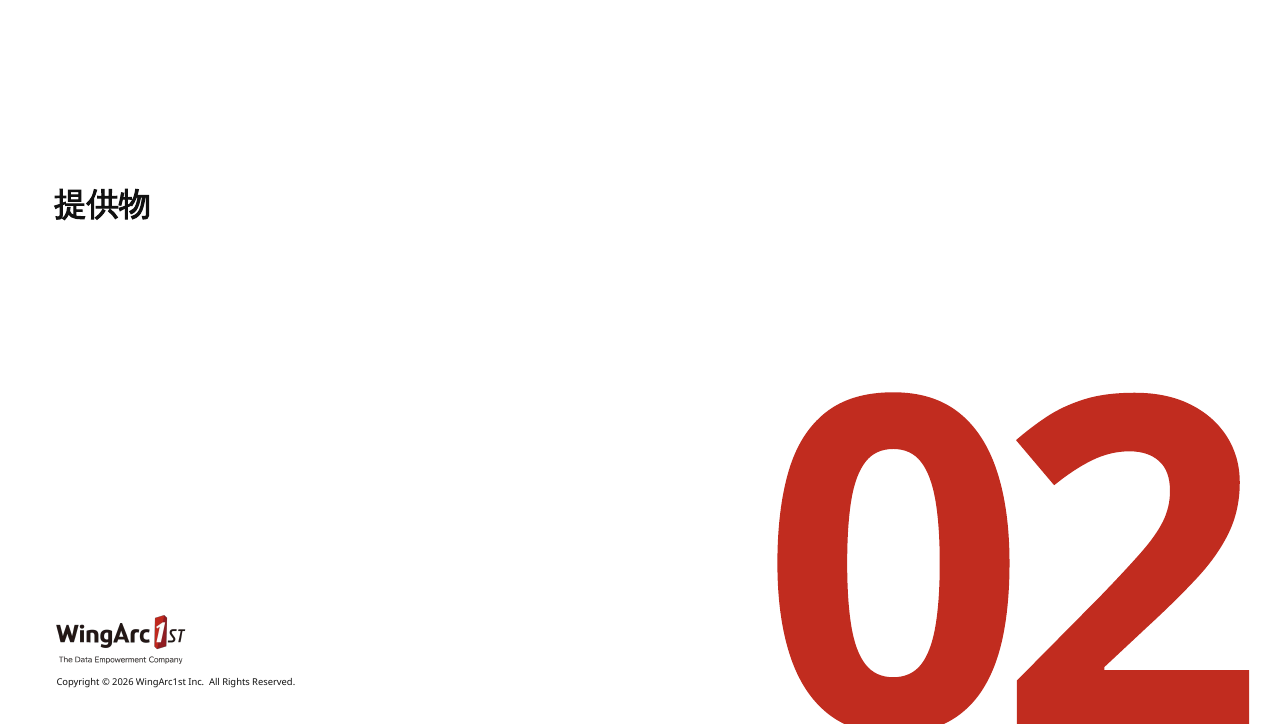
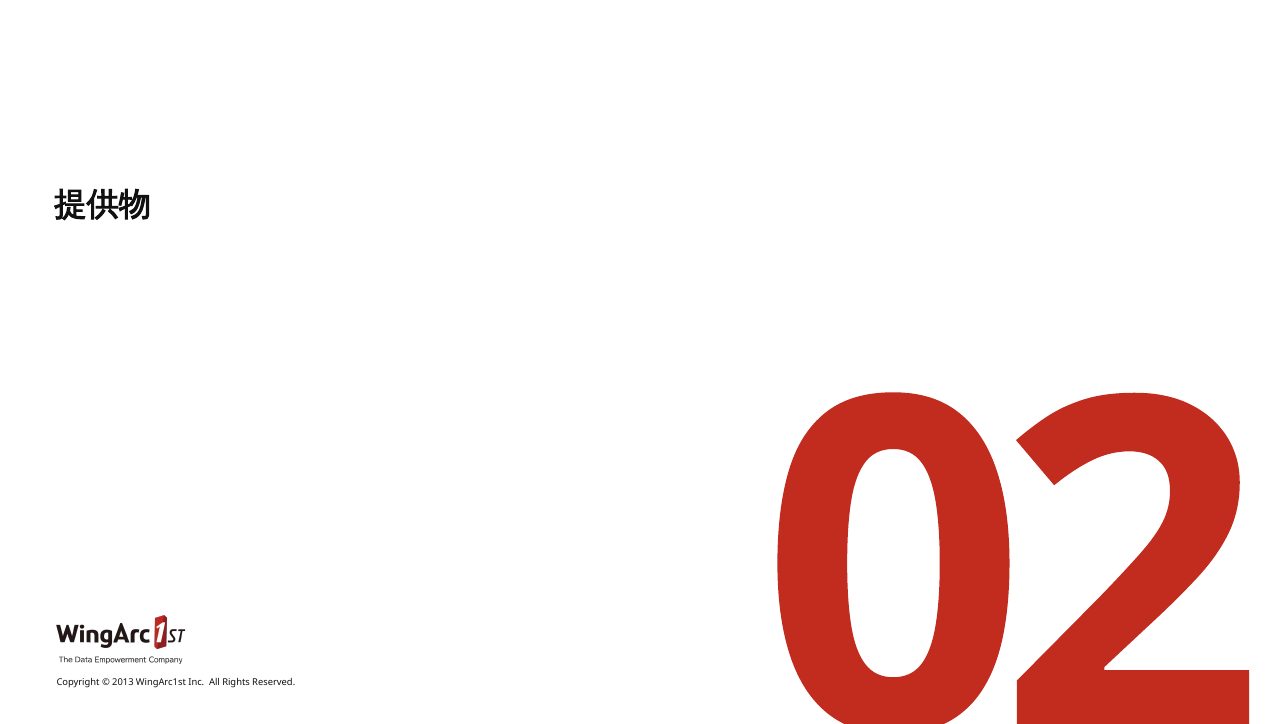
2026: 2026 -> 2013 (123, 683)
